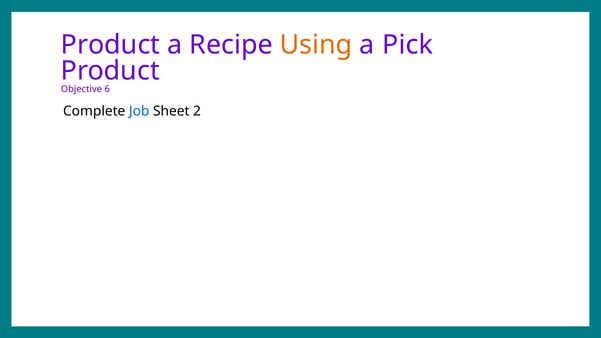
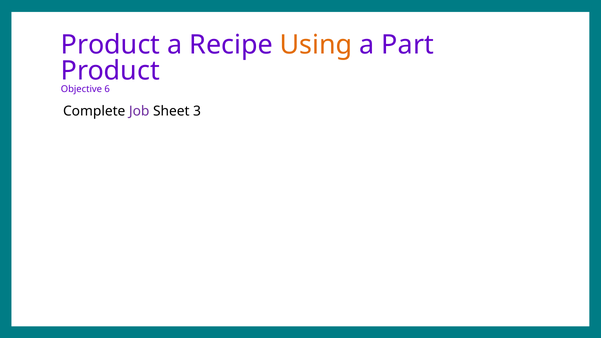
Pick: Pick -> Part (408, 45)
Job colour: blue -> purple (139, 111)
2: 2 -> 3 (197, 111)
